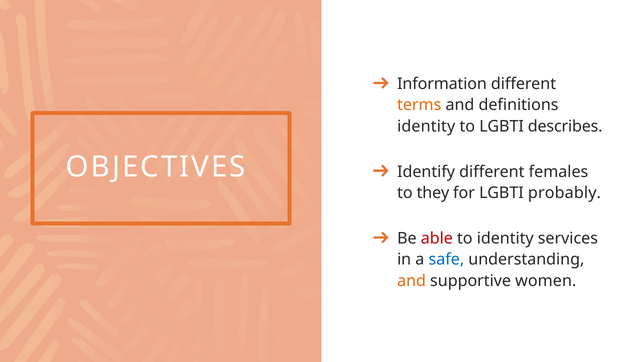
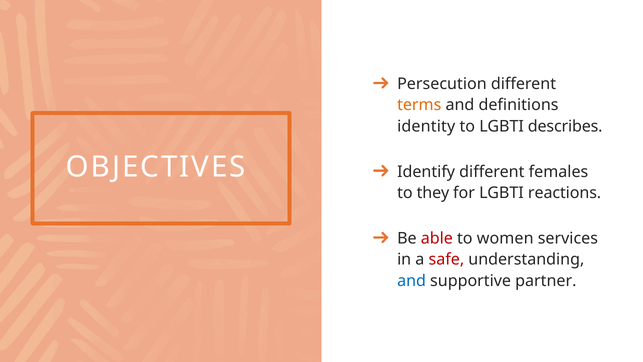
Information: Information -> Persecution (442, 84)
probably: probably -> reactions (565, 193)
to identity: identity -> women (505, 238)
safe colour: blue -> red (446, 259)
and colour: orange -> blue (412, 281)
women: women -> partner (546, 281)
